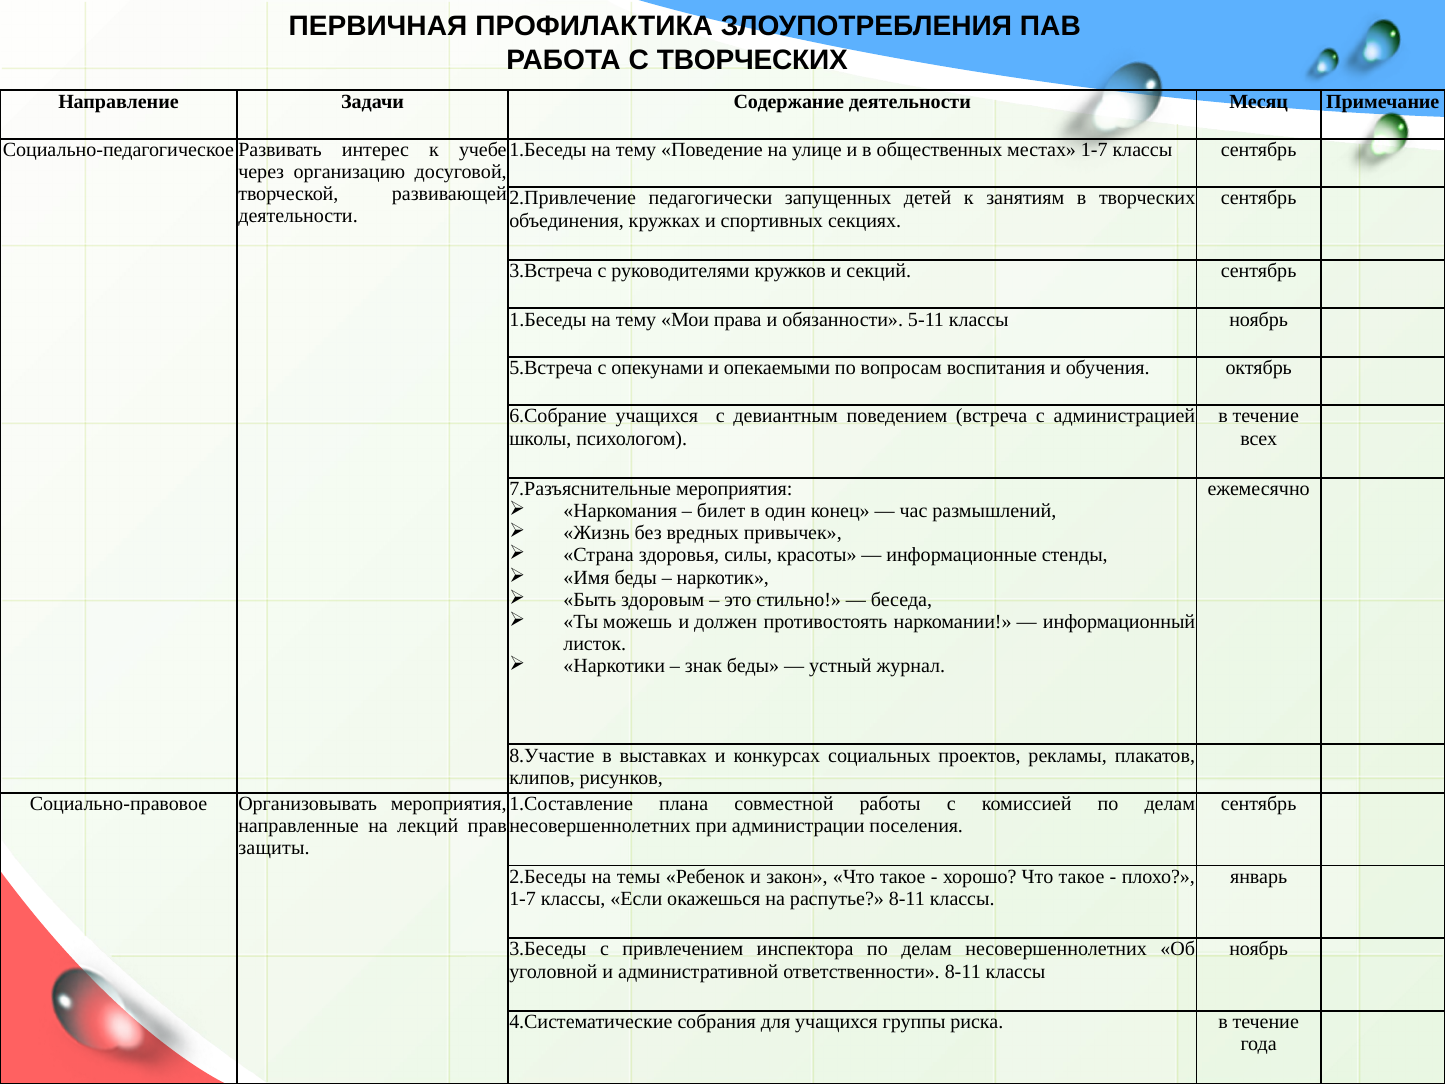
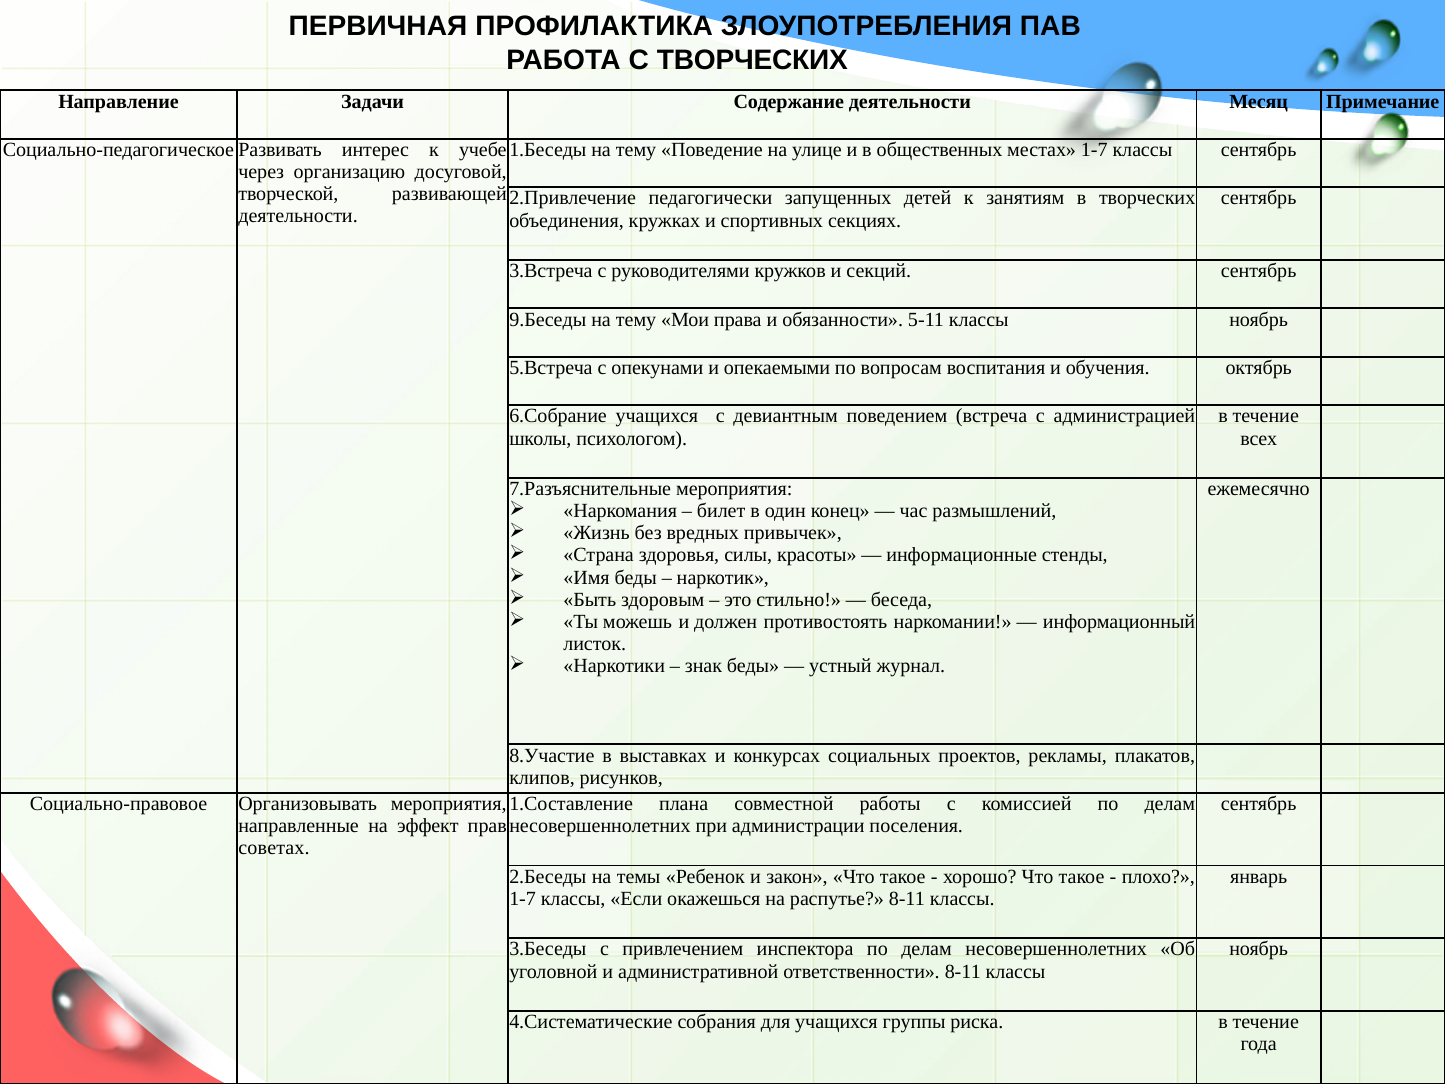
1.Беседы: 1.Беседы -> 9.Беседы (548, 319)
лекций: лекций -> эффект (428, 826)
защиты: защиты -> советах (274, 848)
